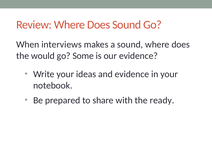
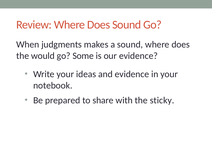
interviews: interviews -> judgments (62, 44)
ready: ready -> sticky (162, 100)
